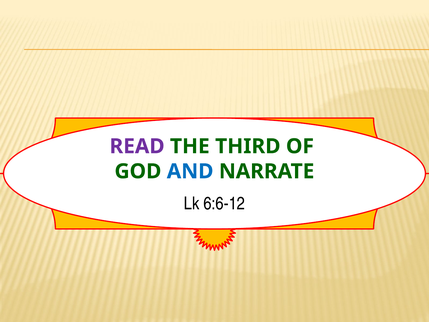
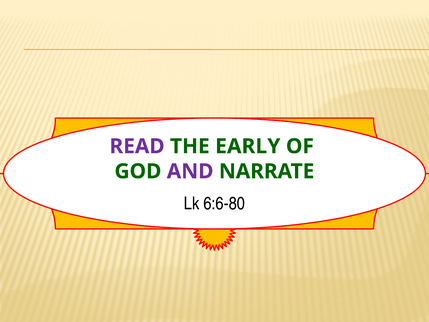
THIRD: THIRD -> EARLY (248, 146)
AND colour: blue -> purple (190, 171)
6:6-12: 6:6-12 -> 6:6-80 (224, 204)
